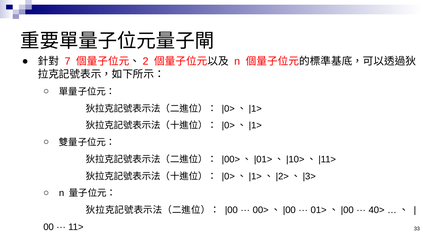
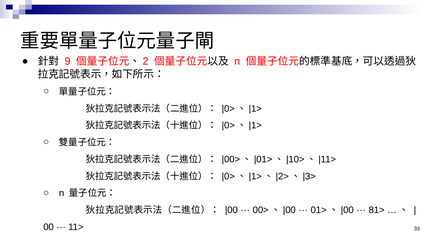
7: 7 -> 9 (68, 61)
40>: 40> -> 81> (377, 210)
